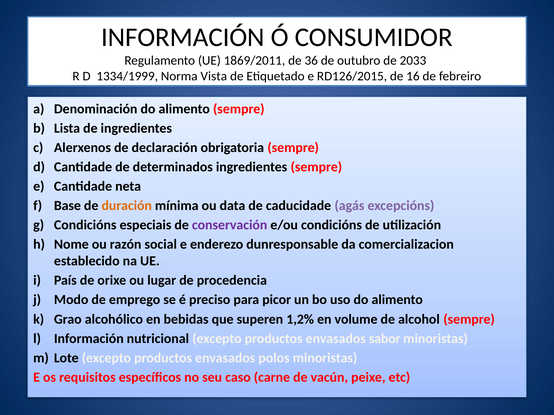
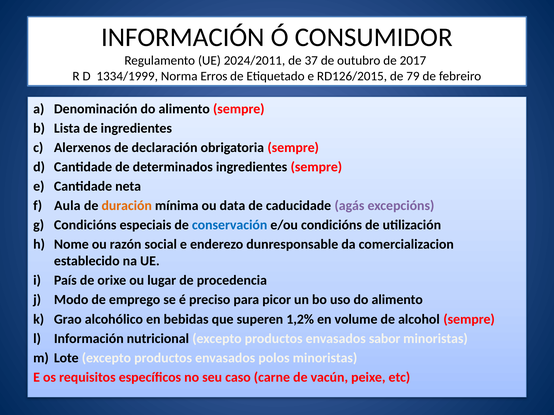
1869/2011: 1869/2011 -> 2024/2011 (254, 60)
36: 36 -> 37 (311, 60)
2033: 2033 -> 2017 (413, 60)
Vista: Vista -> Erros (214, 76)
16: 16 -> 79 (413, 76)
Base: Base -> Aula (67, 206)
conservación colour: purple -> blue (230, 225)
